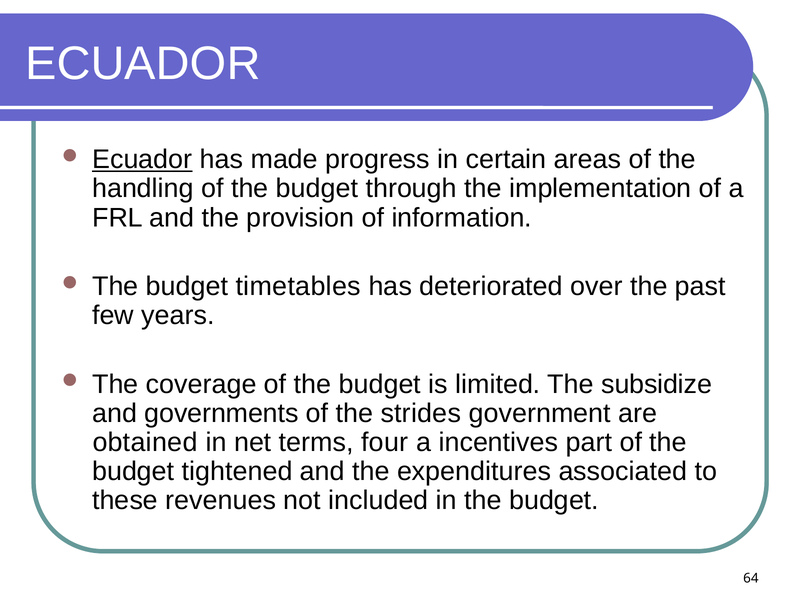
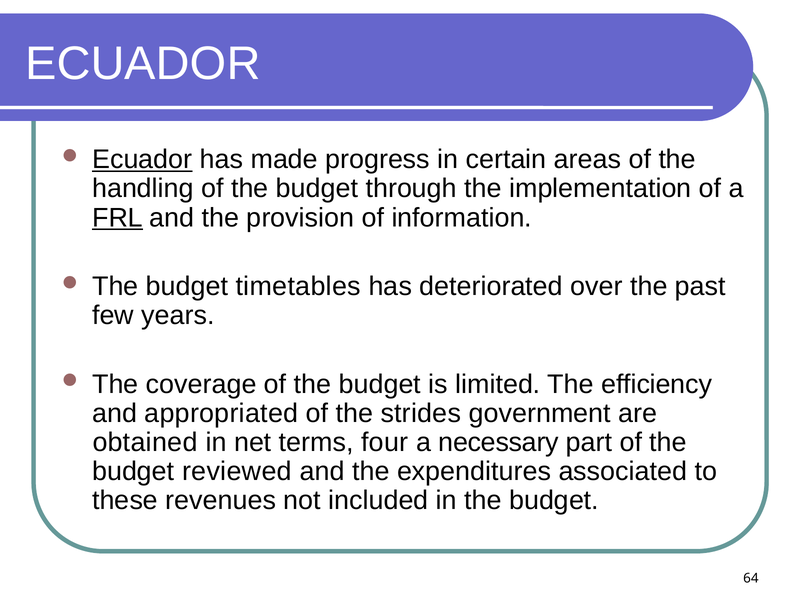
FRL underline: none -> present (118, 218)
subsidize: subsidize -> efficiency (657, 384)
governments: governments -> appropriated (221, 413)
incentives: incentives -> necessary (499, 442)
tightened: tightened -> reviewed (237, 472)
